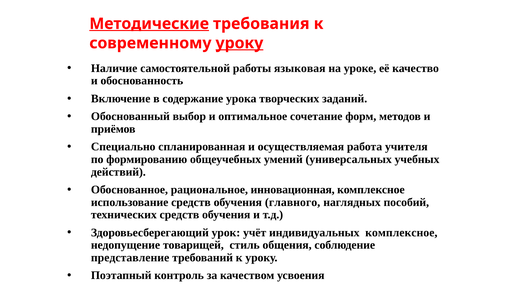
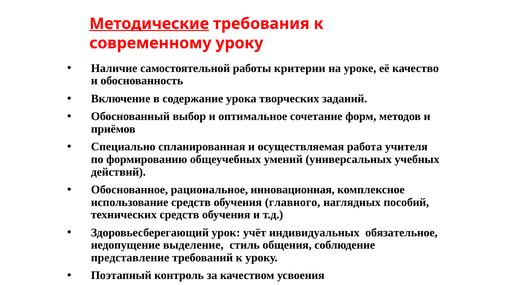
уроку underline: present -> none (239, 43)
языковая: языковая -> критерии (300, 68)
индивидуальных комплексное: комплексное -> обязательное (401, 233)
товарищей: товарищей -> выделение (193, 245)
